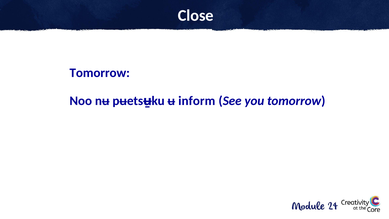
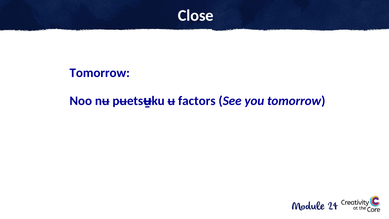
inform: inform -> factors (197, 101)
